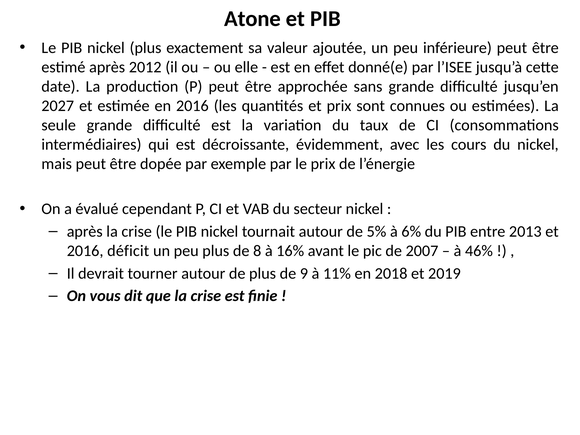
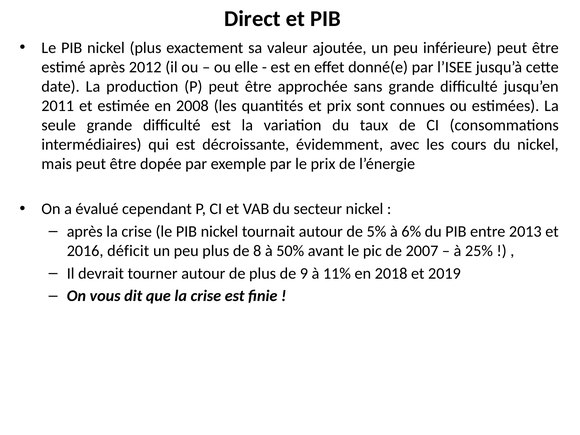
Atone: Atone -> Direct (252, 19)
2027: 2027 -> 2011 (58, 106)
en 2016: 2016 -> 2008 (192, 106)
16%: 16% -> 50% (290, 251)
46%: 46% -> 25% (479, 251)
